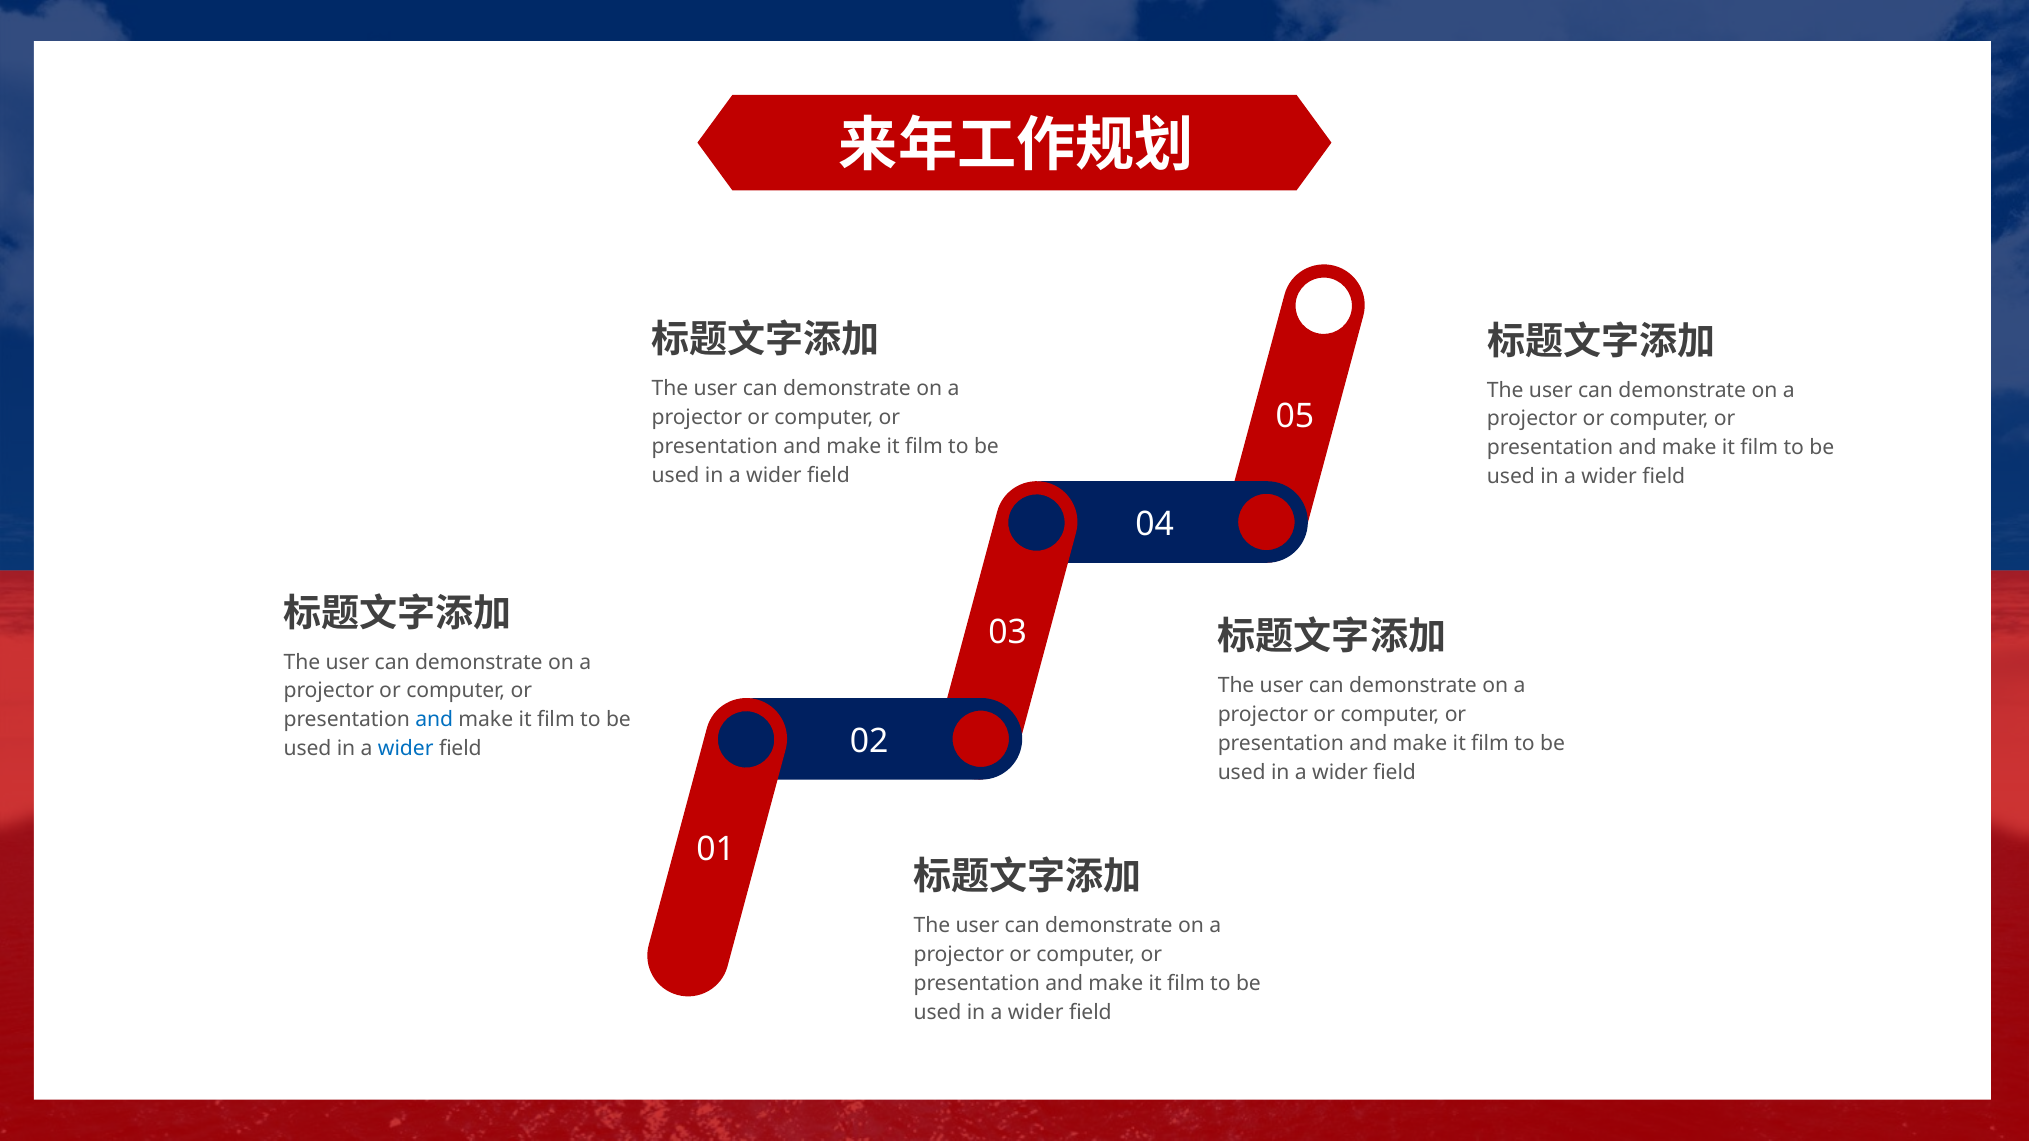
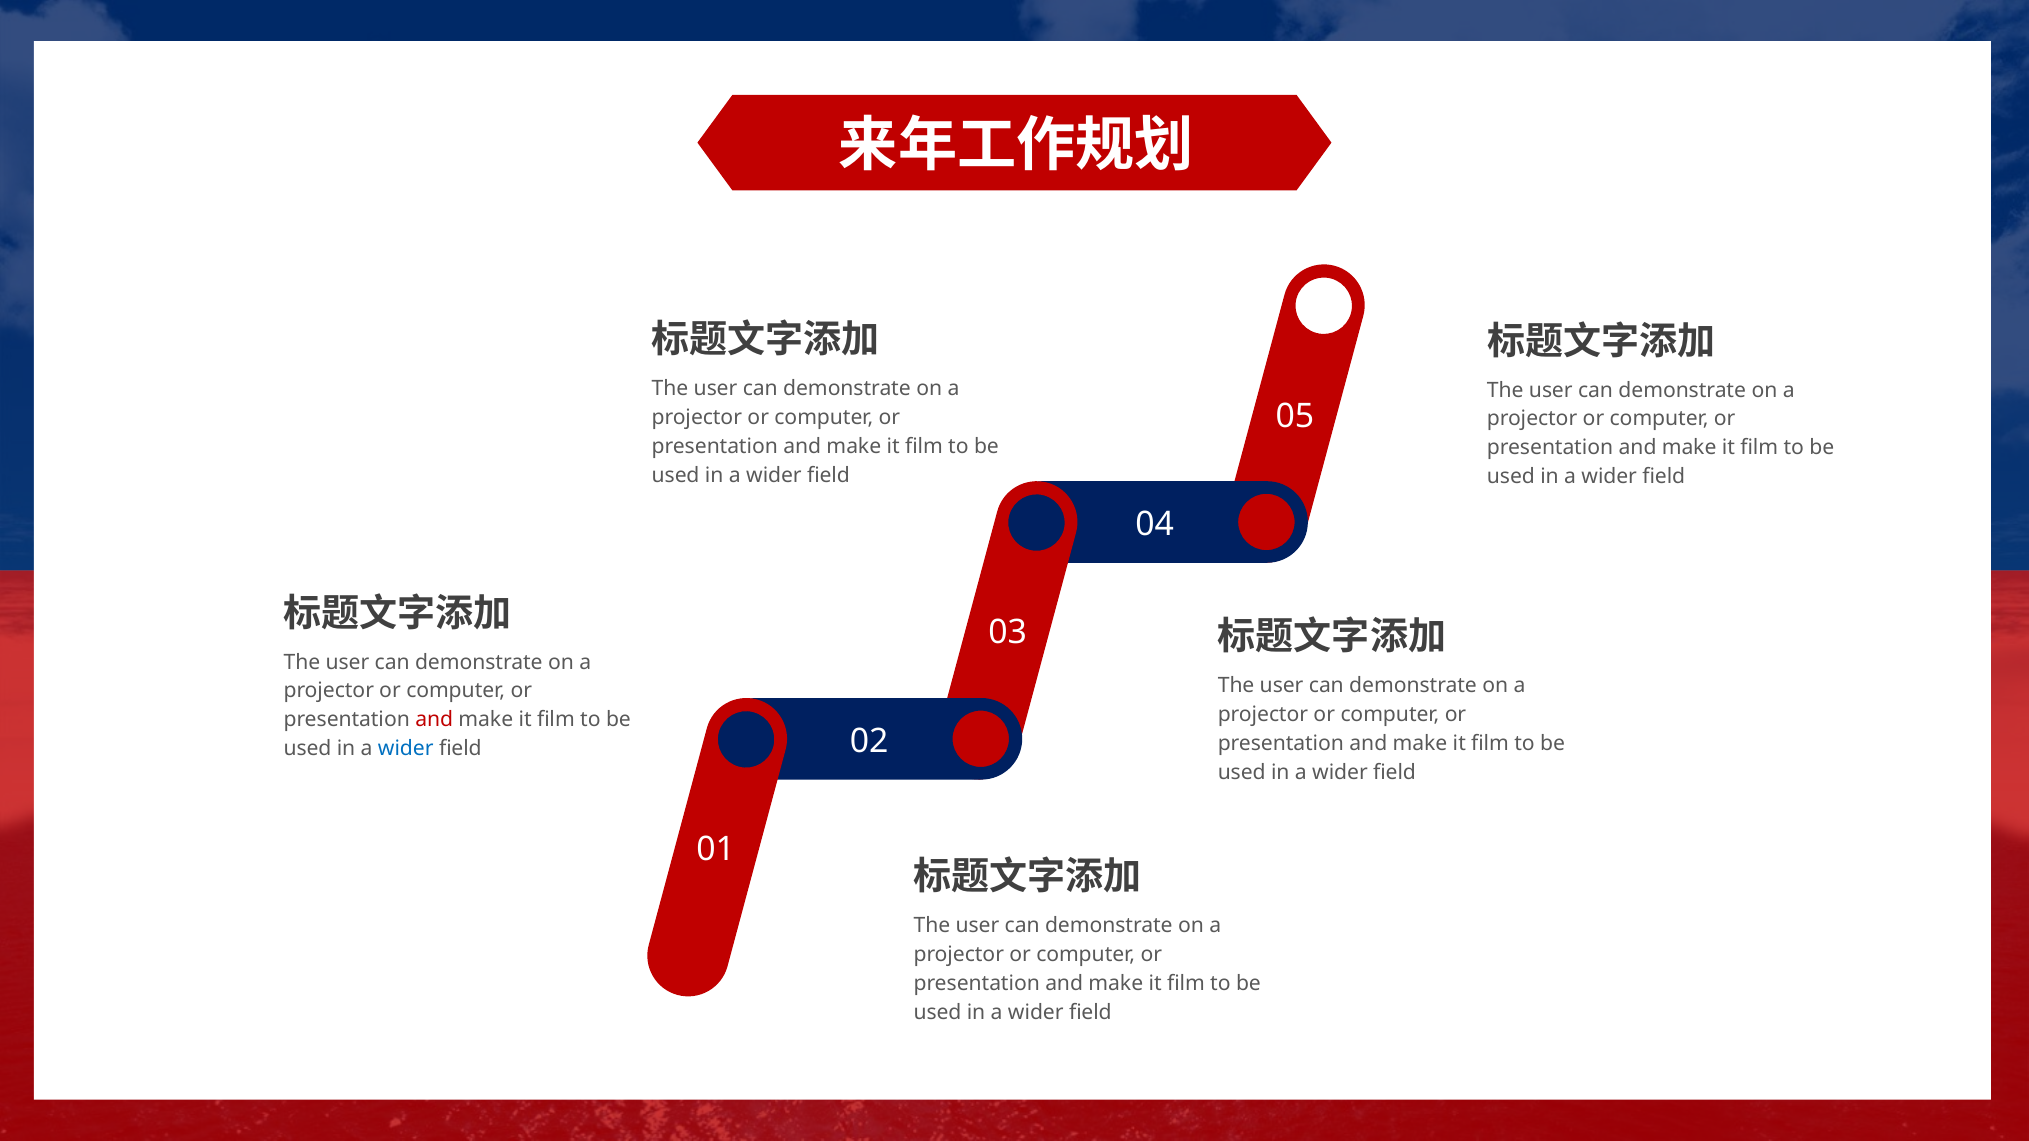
and colour: blue -> red (434, 720)
